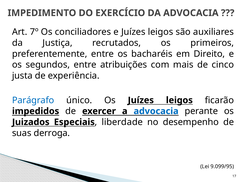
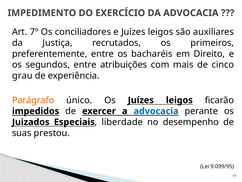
justa: justa -> grau (22, 75)
Parágrafo colour: blue -> orange (33, 100)
derroga: derroga -> prestou (52, 133)
